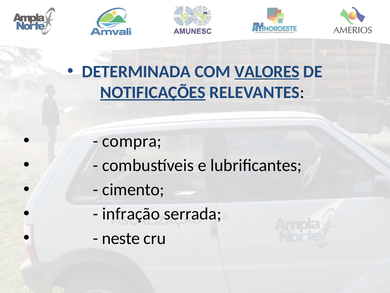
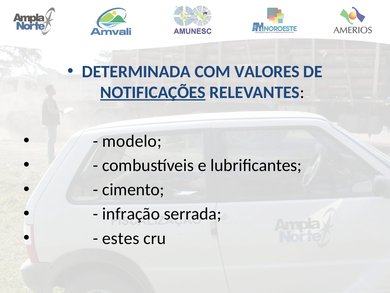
VALORES underline: present -> none (267, 71)
compra: compra -> modelo (132, 141)
neste: neste -> estes (121, 238)
